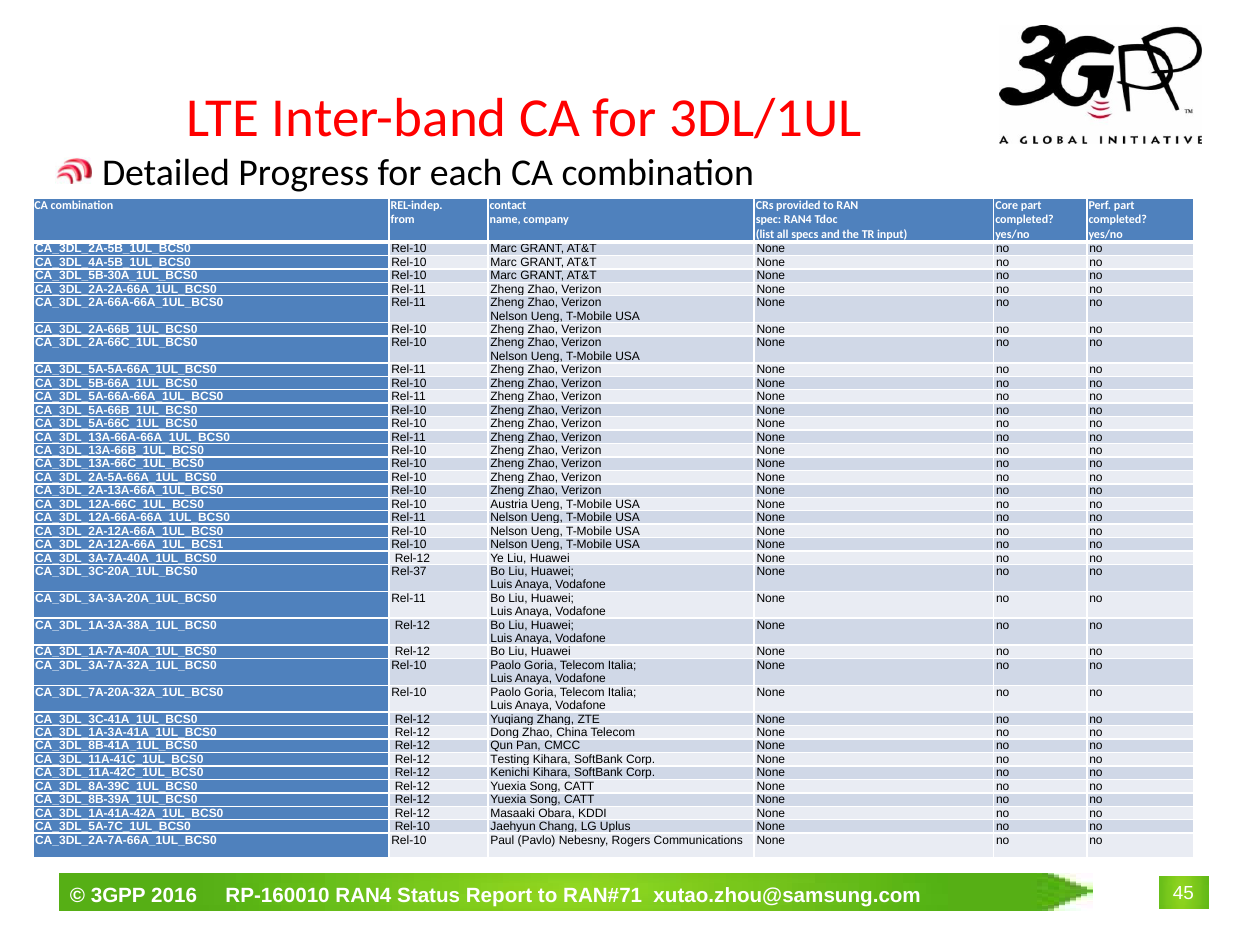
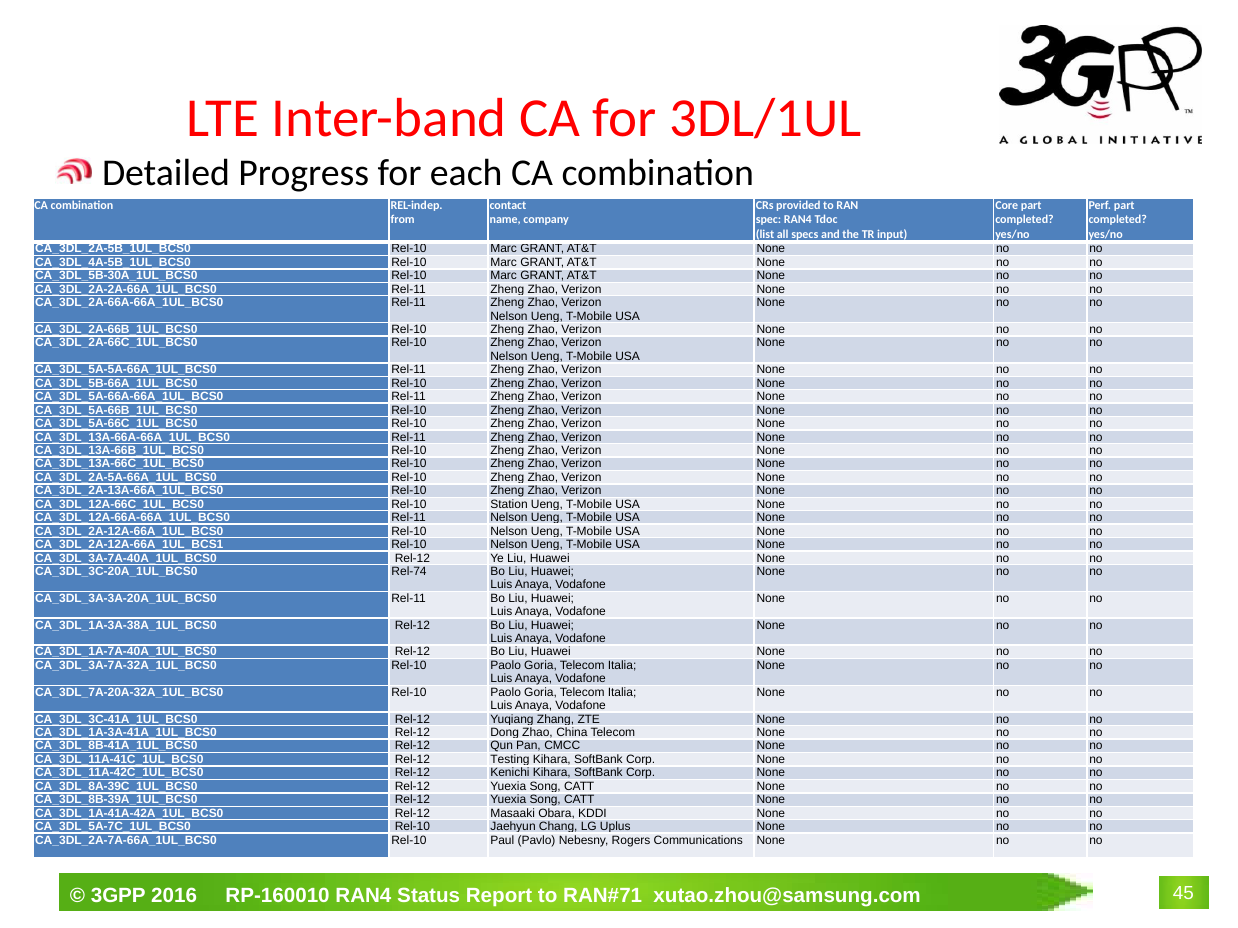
Austria: Austria -> Station (509, 505)
Rel-37: Rel-37 -> Rel-74 (409, 572)
